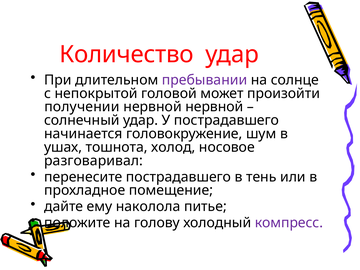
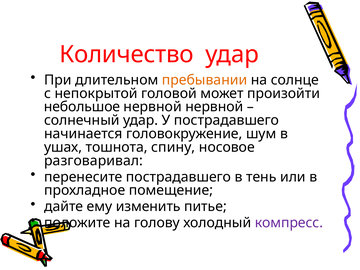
пребывании colour: purple -> orange (205, 80)
получении: получении -> небольшое (82, 107)
холод: холод -> спину (173, 147)
наколола: наколола -> изменить (148, 207)
